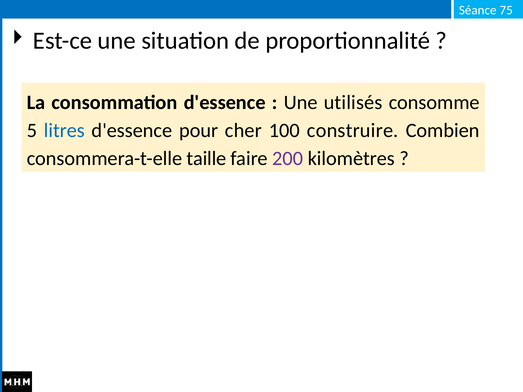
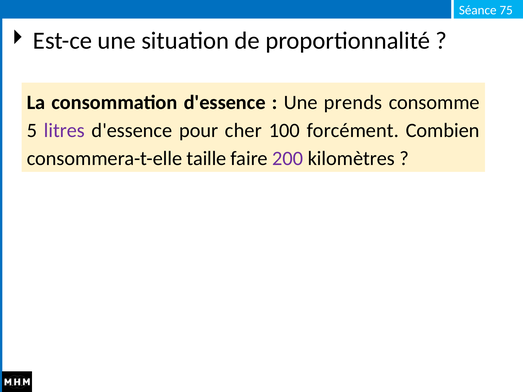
utilisés: utilisés -> prends (353, 103)
litres colour: blue -> purple (64, 131)
construire: construire -> forcément (353, 131)
